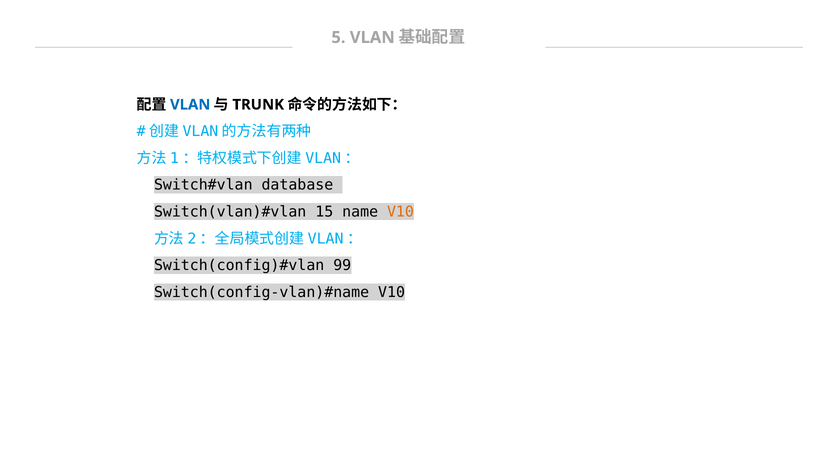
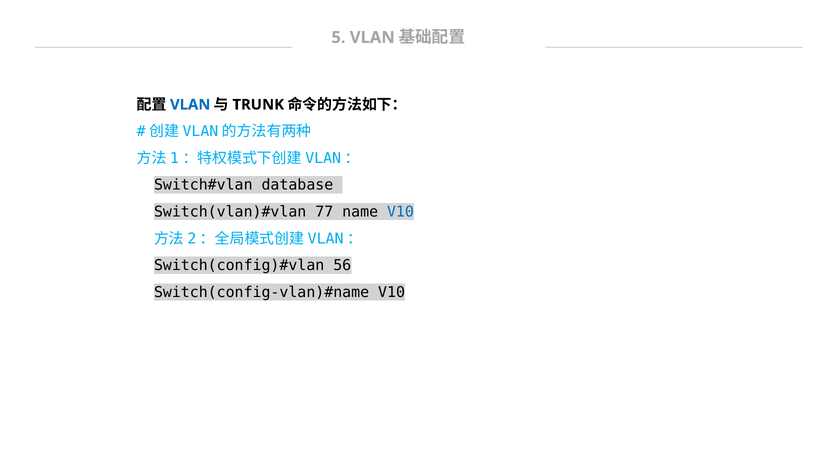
15: 15 -> 77 (324, 212)
V10 colour: orange -> blue (400, 212)
99: 99 -> 56 (342, 266)
